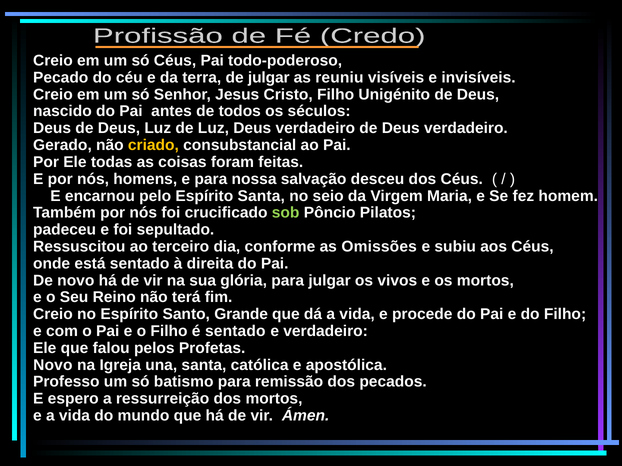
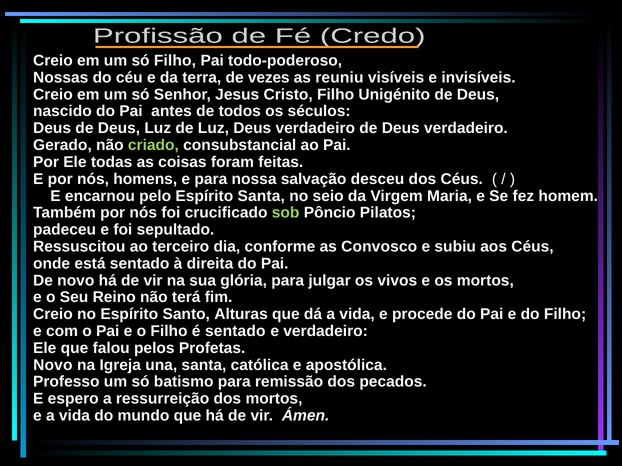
só Céus: Céus -> Filho (175, 61)
Pecado: Pecado -> Nossas (61, 78)
de julgar: julgar -> vezes (269, 78)
criado colour: yellow -> light green (153, 145)
Omissões: Omissões -> Convosco (379, 247)
Grande: Grande -> Alturas (241, 315)
